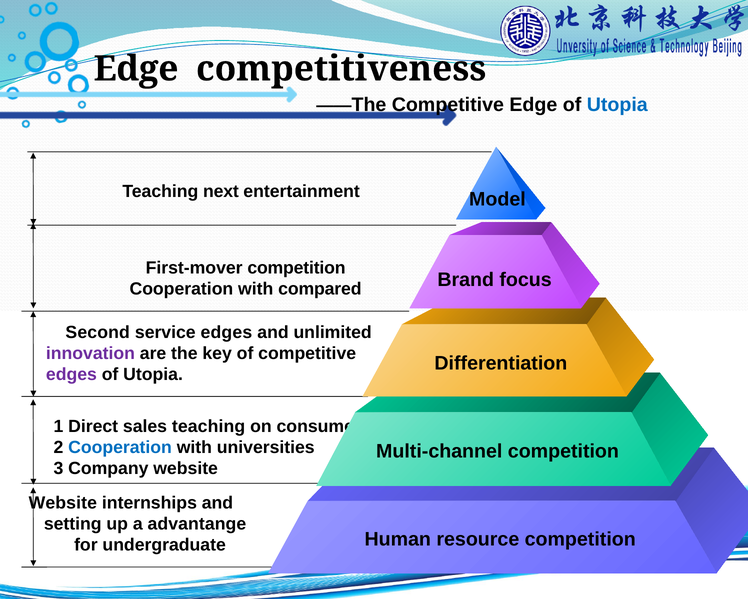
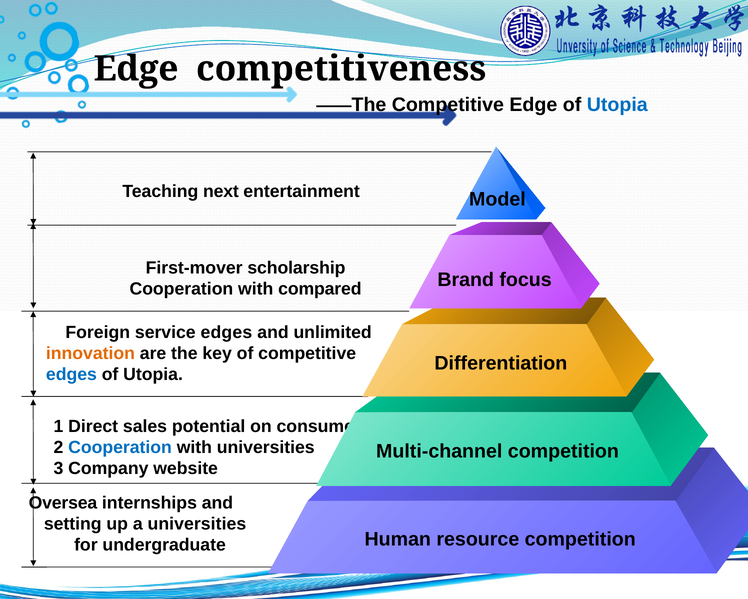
First-mover competition: competition -> scholarship (296, 268)
Second: Second -> Foreign (98, 333)
innovation colour: purple -> orange (90, 354)
edges colour: purple -> blue (71, 375)
sales teaching: teaching -> potential (209, 427)
Website: Website -> Oversea (63, 503)
a advantange: advantange -> universities (197, 524)
